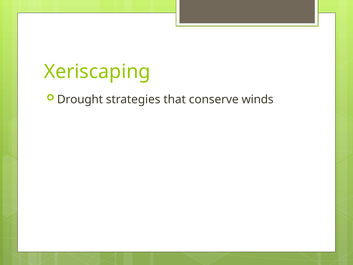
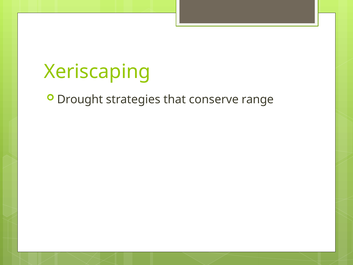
winds: winds -> range (258, 99)
